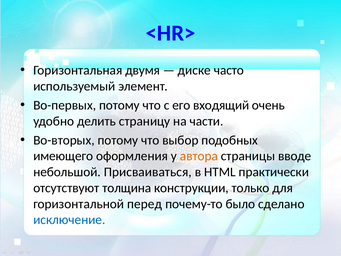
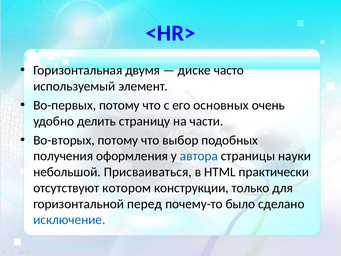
входящий: входящий -> основных (221, 105)
имеющего: имеющего -> получения (63, 156)
автора colour: orange -> blue (199, 156)
вводе: вводе -> науки (295, 156)
толщина: толщина -> котором (127, 188)
